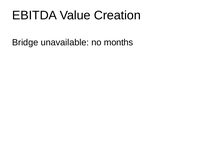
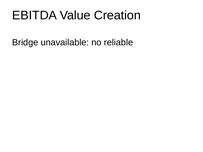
months: months -> reliable (118, 43)
